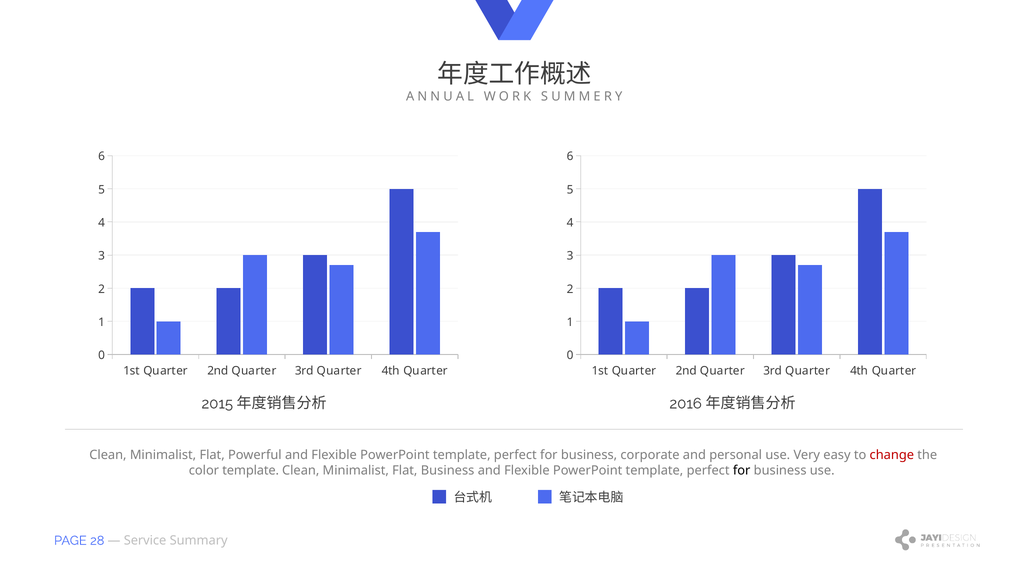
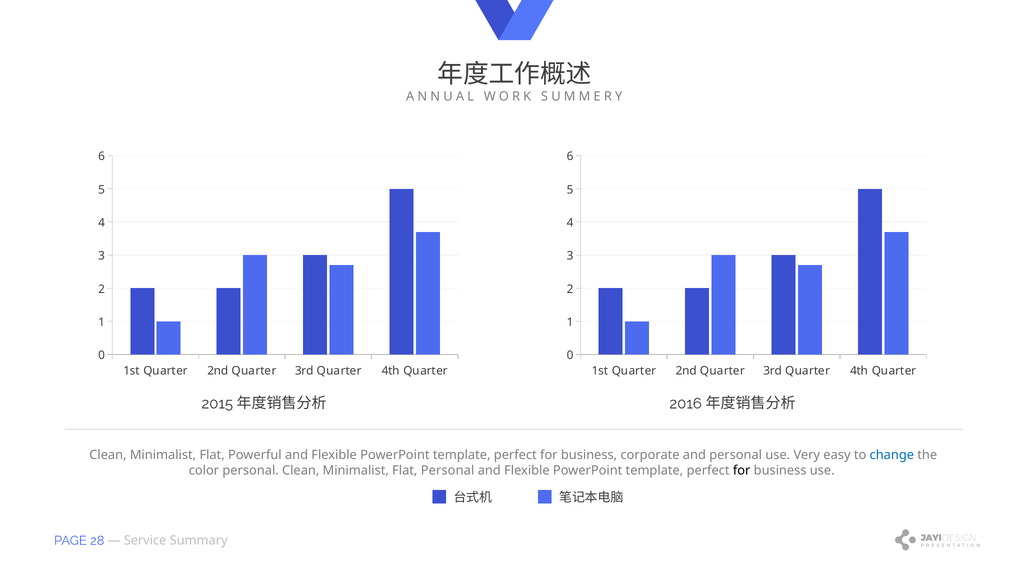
change colour: red -> blue (892, 455)
color template: template -> personal (251, 470)
Flat Business: Business -> Personal (448, 470)
